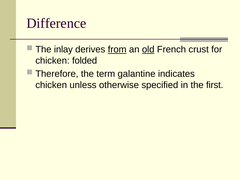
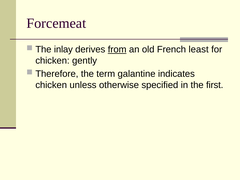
Difference: Difference -> Forcemeat (56, 23)
old underline: present -> none (148, 49)
crust: crust -> least (199, 49)
folded: folded -> gently (85, 61)
